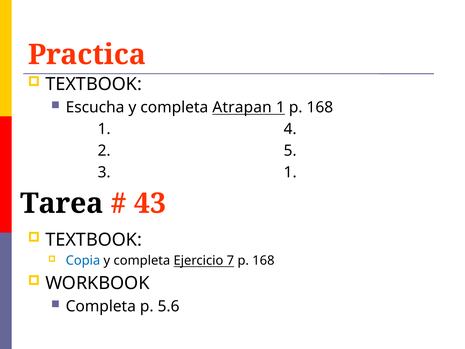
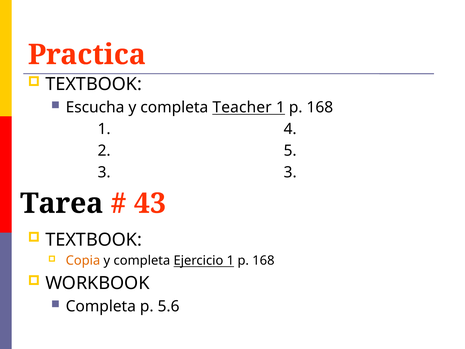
Atrapan: Atrapan -> Teacher (242, 107)
3 1: 1 -> 3 (290, 172)
Copia colour: blue -> orange (83, 261)
Ejercicio 7: 7 -> 1 (230, 261)
